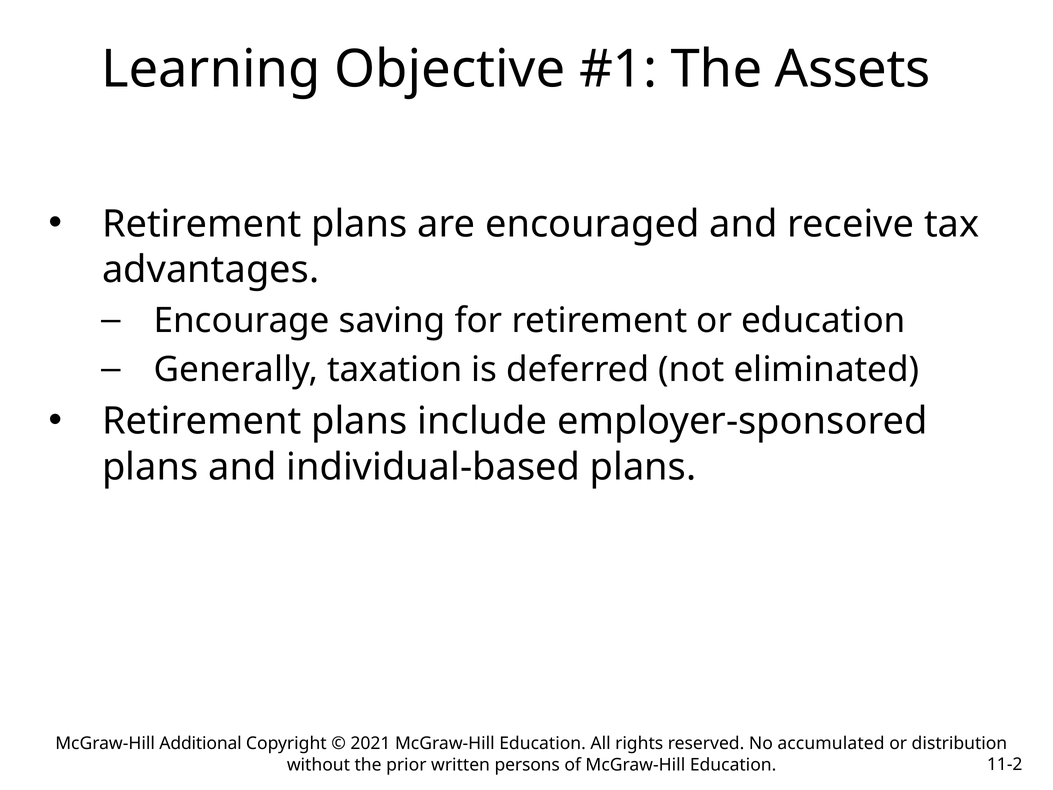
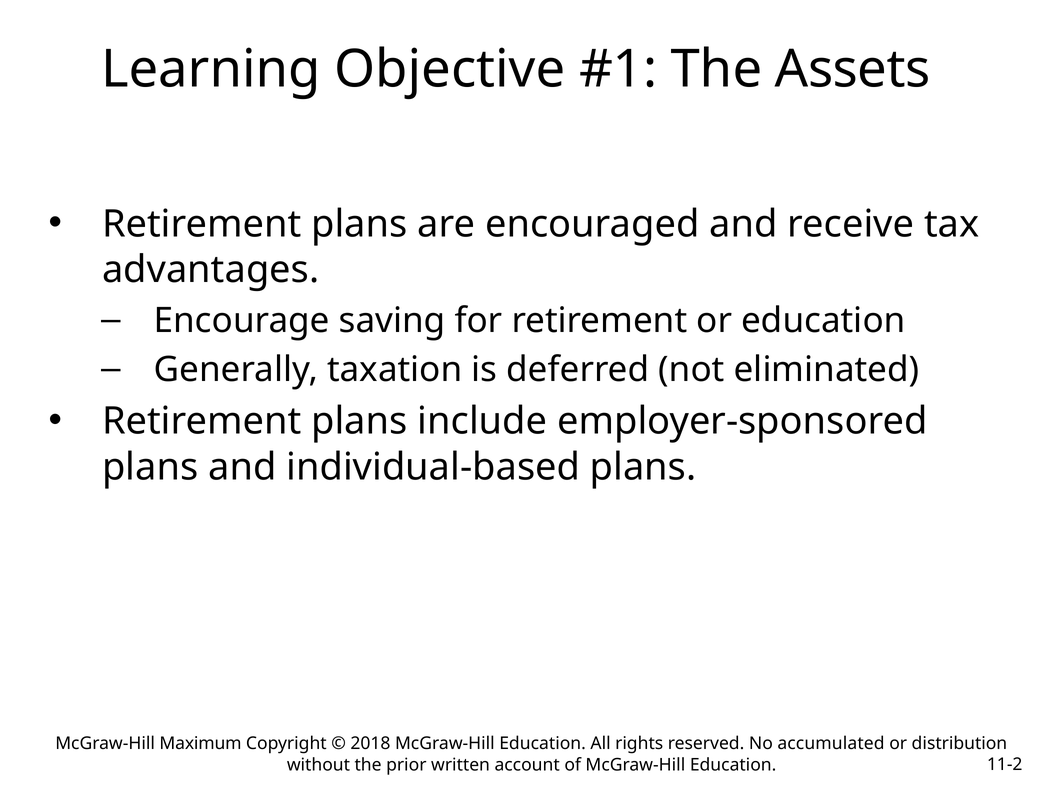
Additional: Additional -> Maximum (201, 743)
2021: 2021 -> 2018 (370, 743)
persons: persons -> account (527, 764)
